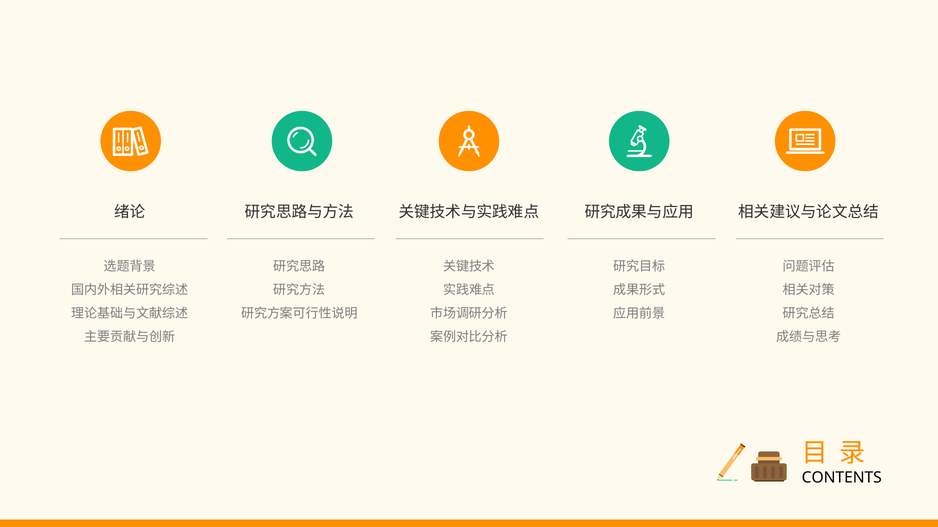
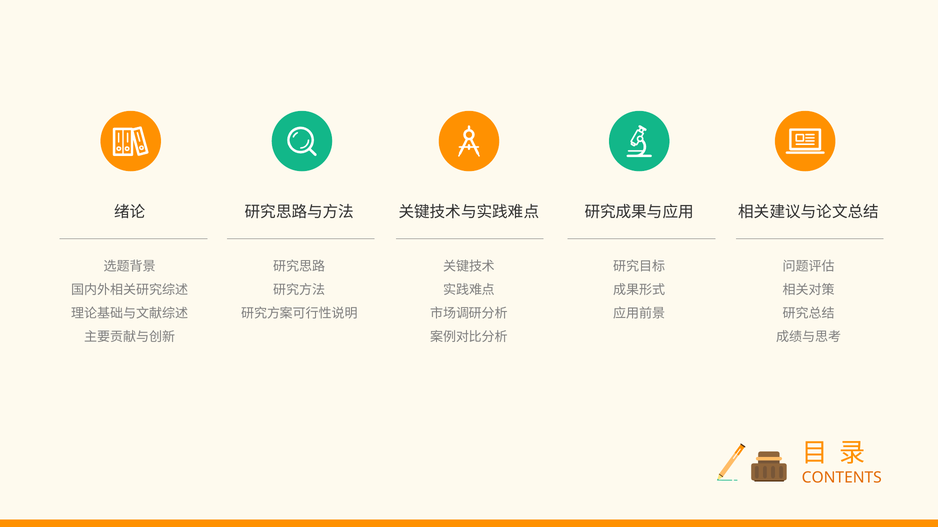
CONTENTS colour: black -> orange (842, 478)
